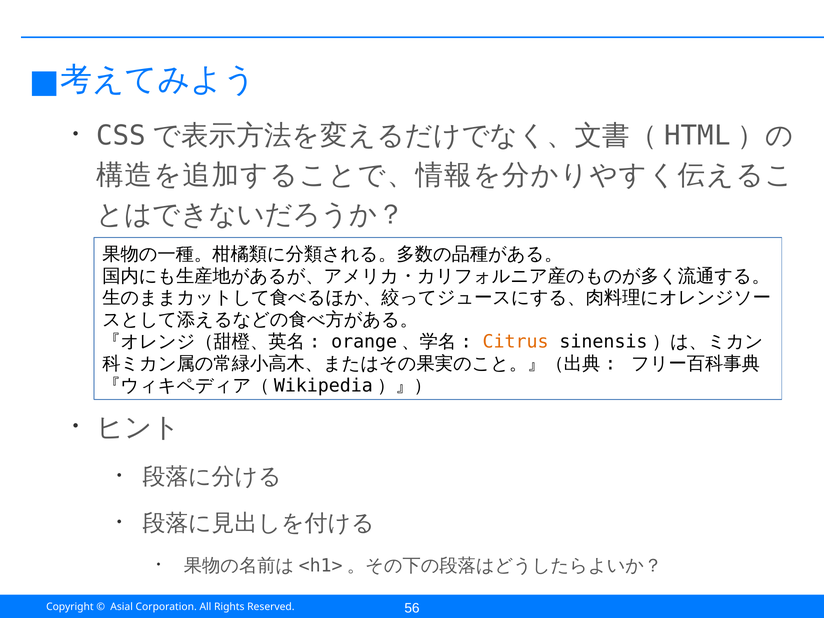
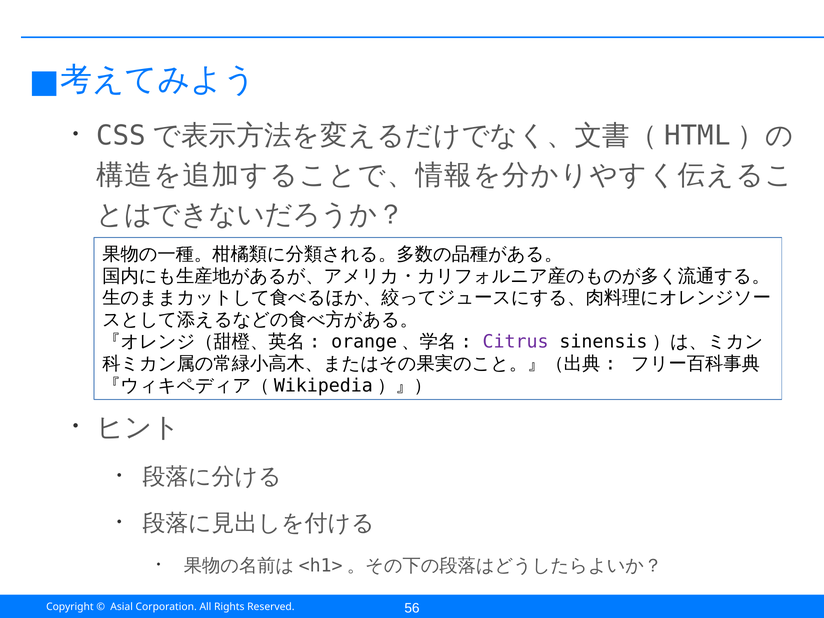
Citrus colour: orange -> purple (516, 342)
